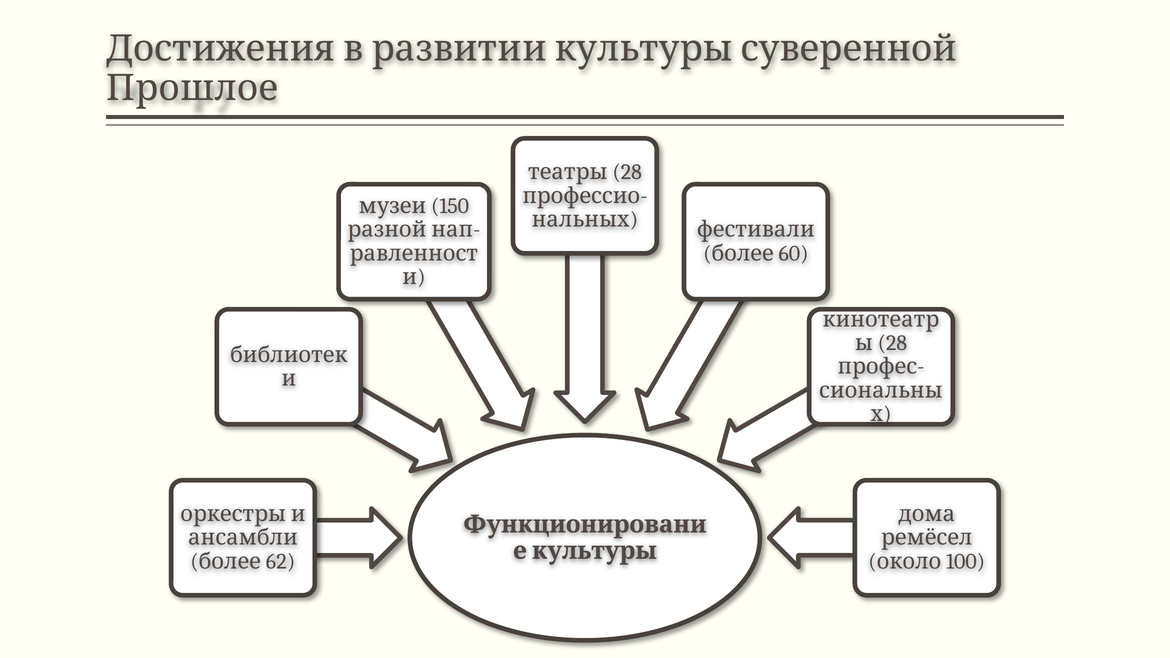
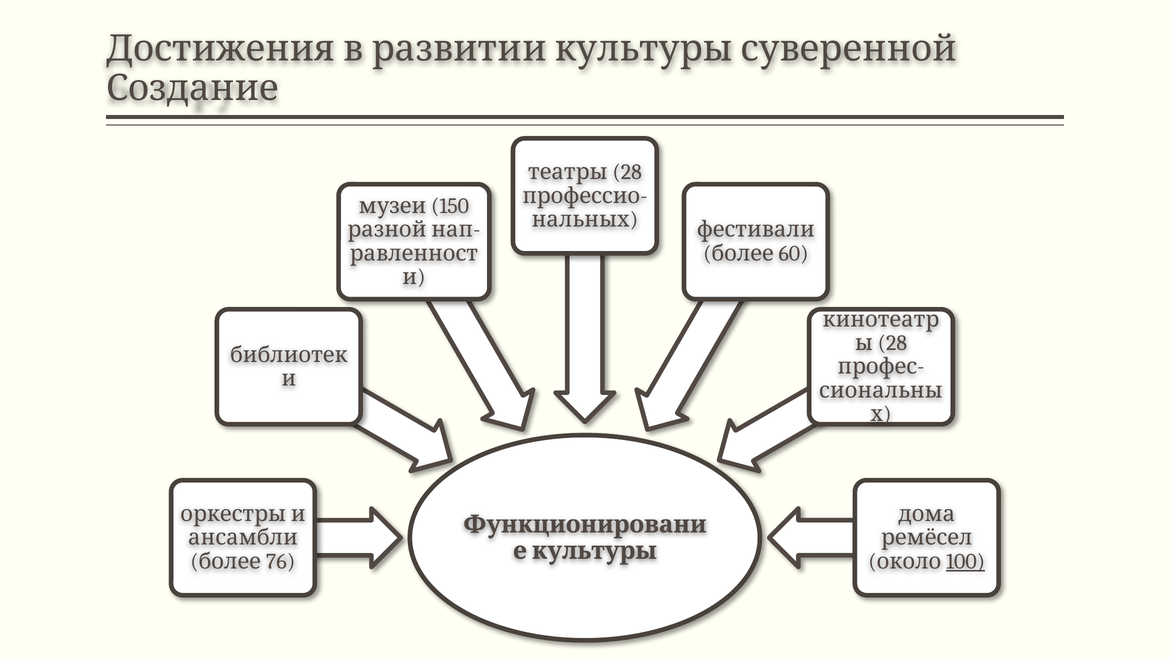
Прошлое: Прошлое -> Создание (192, 88)
62: 62 -> 76 (281, 561)
100 underline: none -> present (966, 561)
